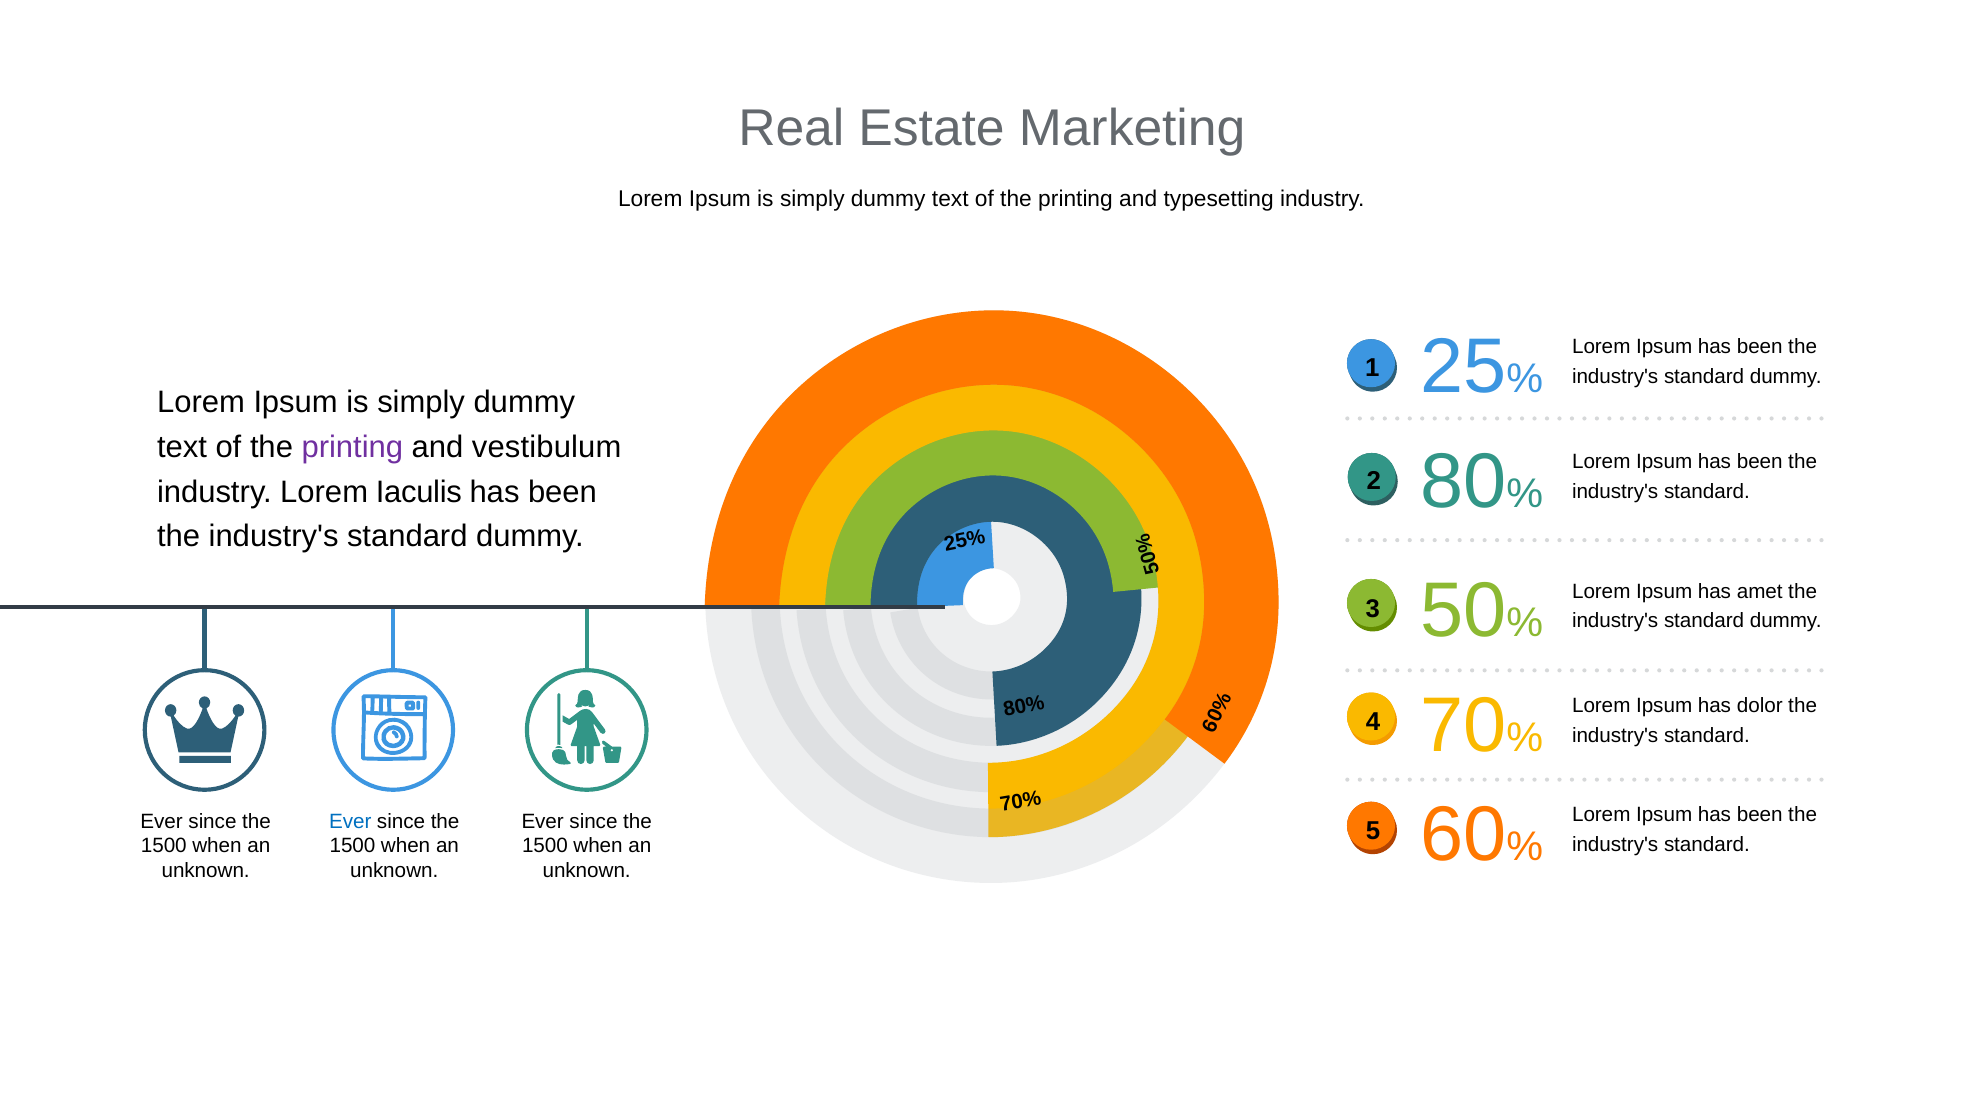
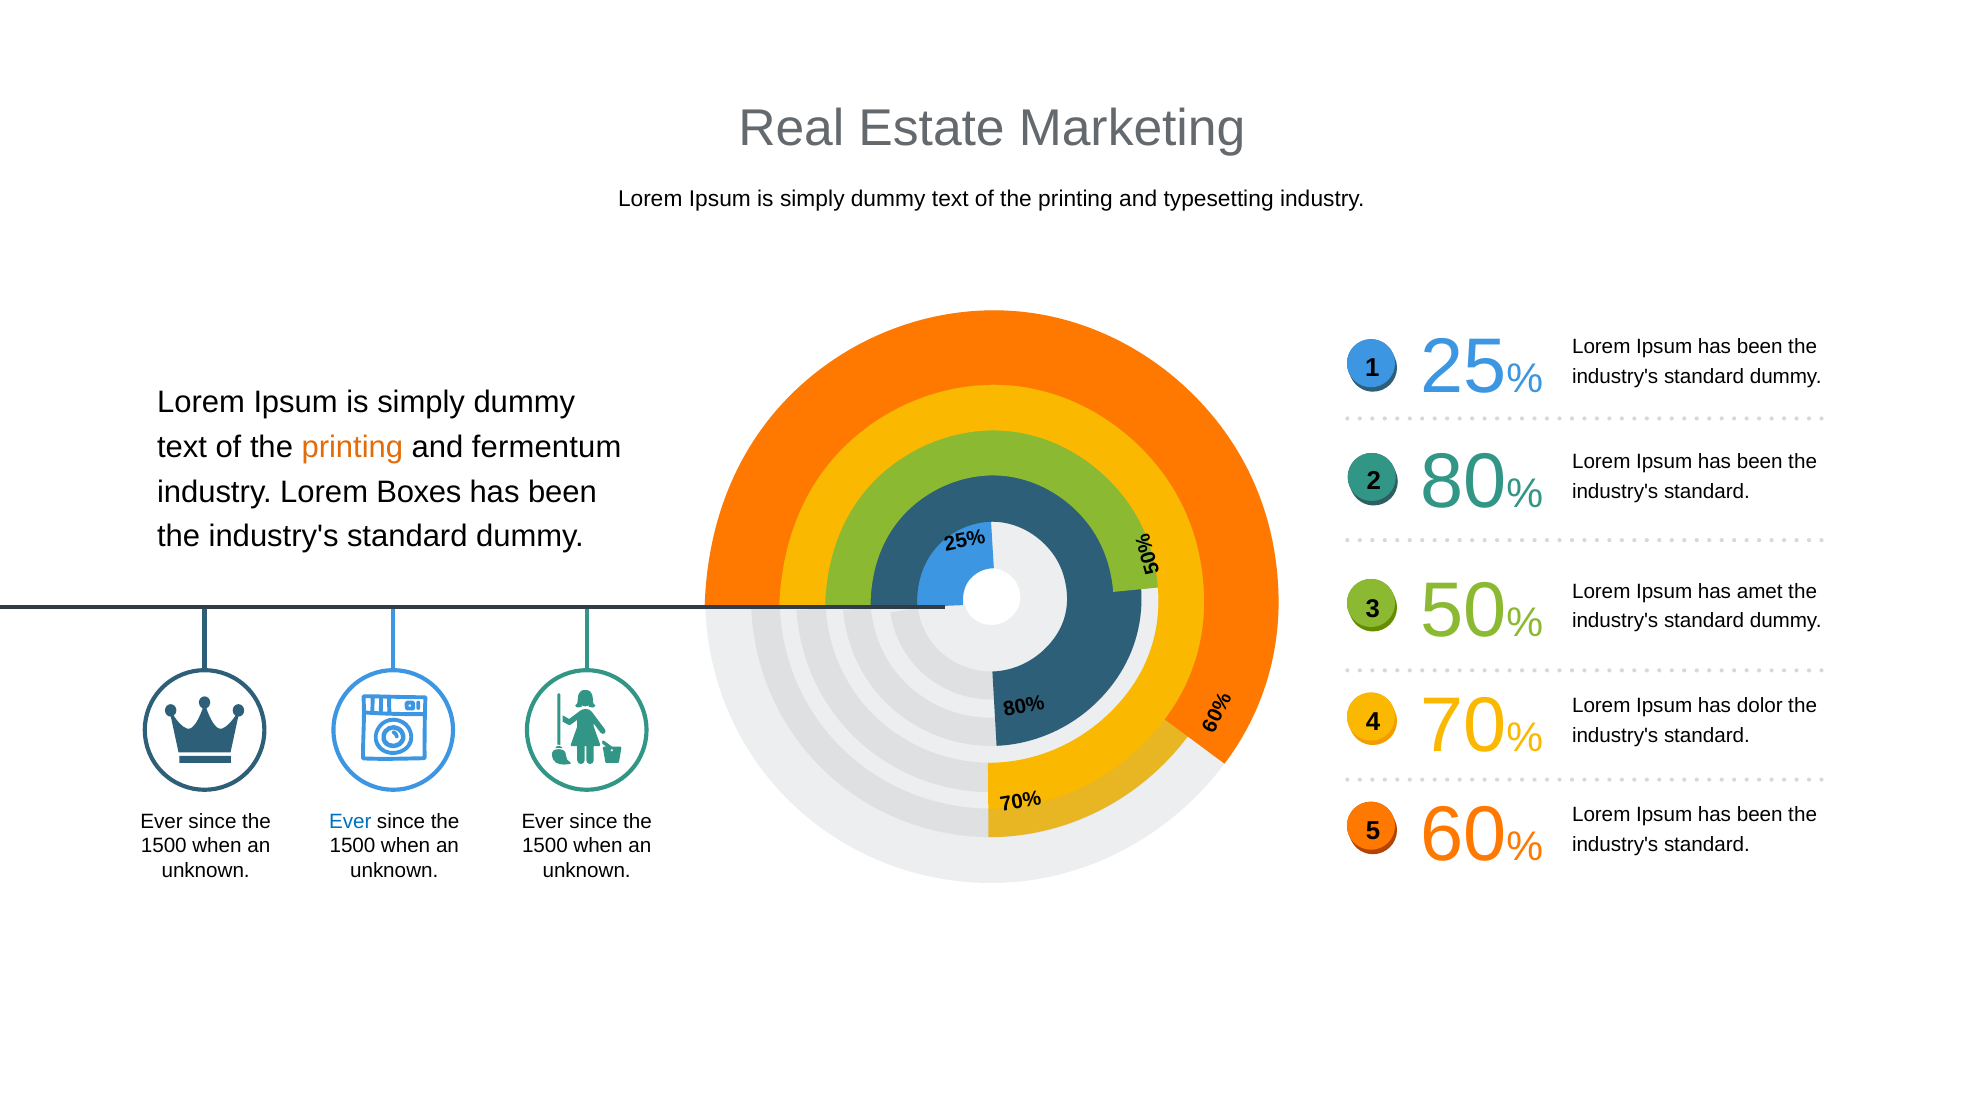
printing colour: purple -> orange (352, 447)
vestibulum: vestibulum -> fermentum (547, 447)
Iaculis: Iaculis -> Boxes (419, 492)
